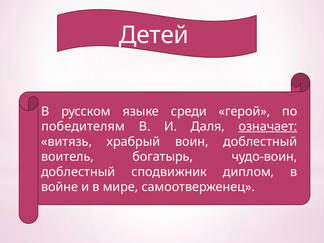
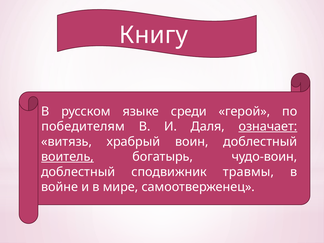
Детей: Детей -> Книгу (154, 35)
воитель underline: none -> present (67, 157)
диплом: диплом -> травмы (248, 172)
